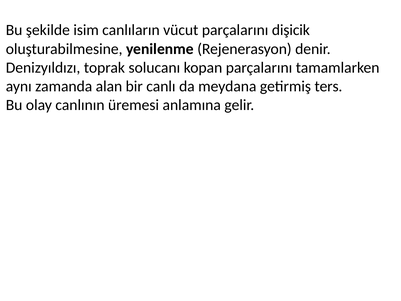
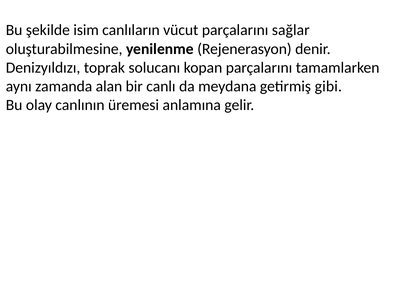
dişicik: dişicik -> sağlar (291, 30)
ters: ters -> gibi (328, 86)
